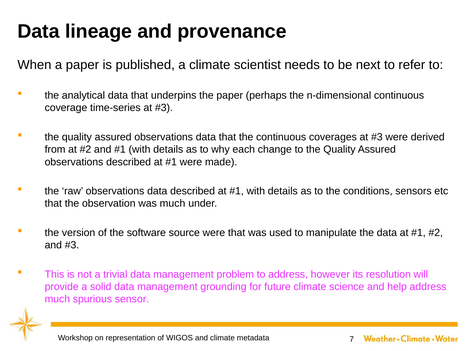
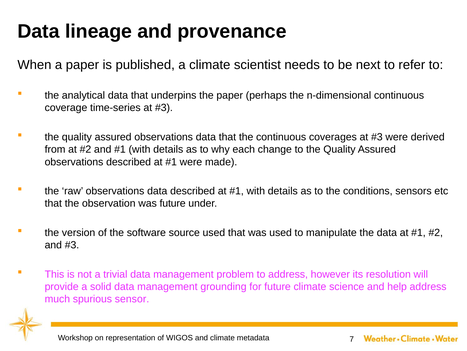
was much: much -> future (173, 203)
source were: were -> used (214, 232)
